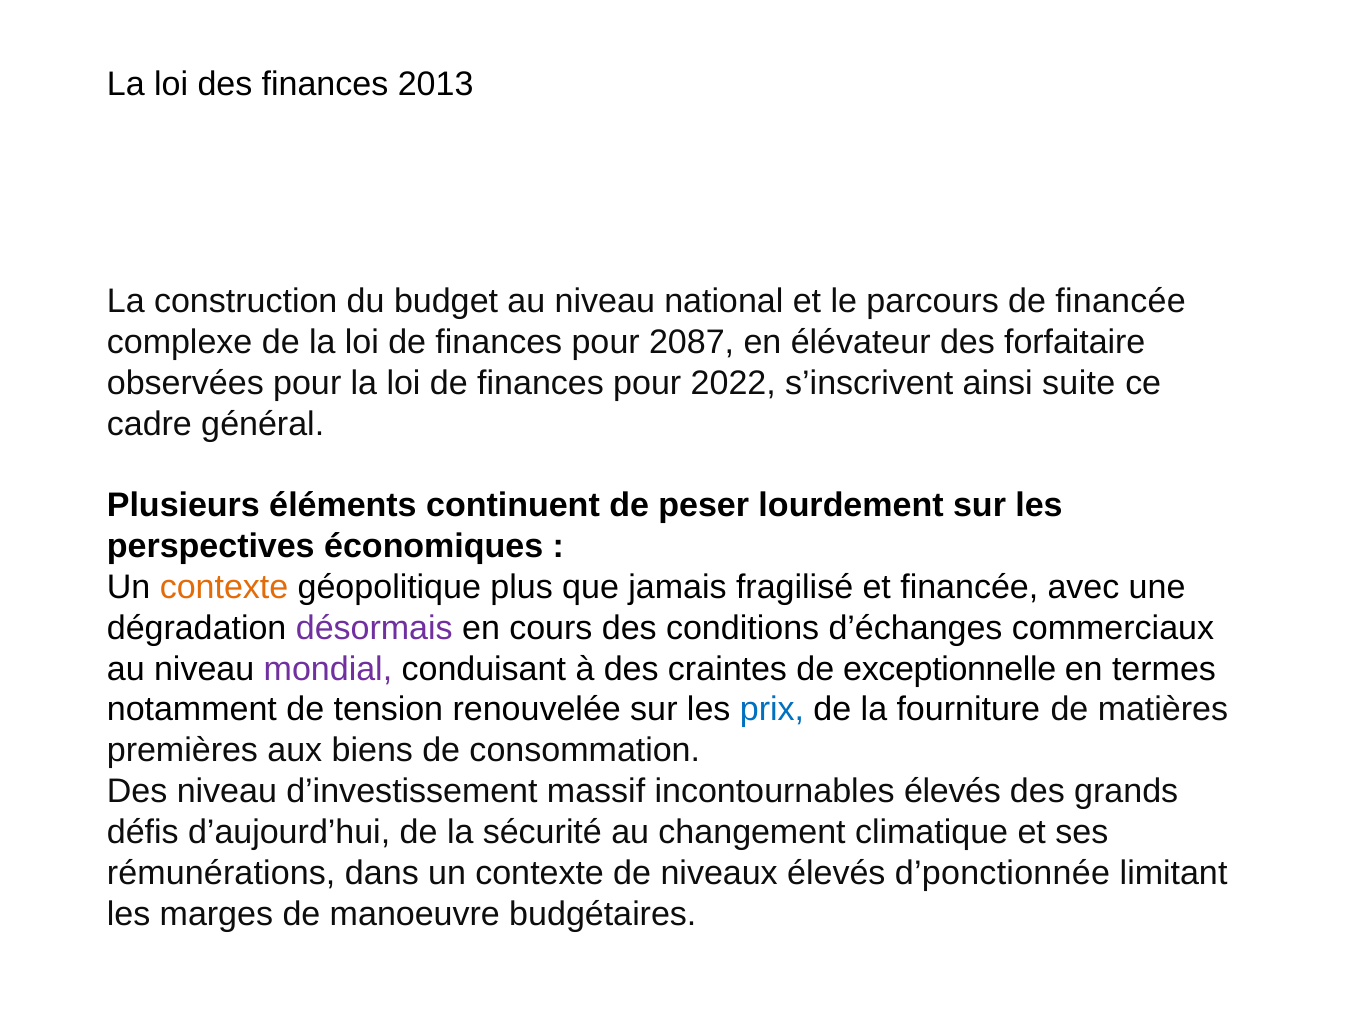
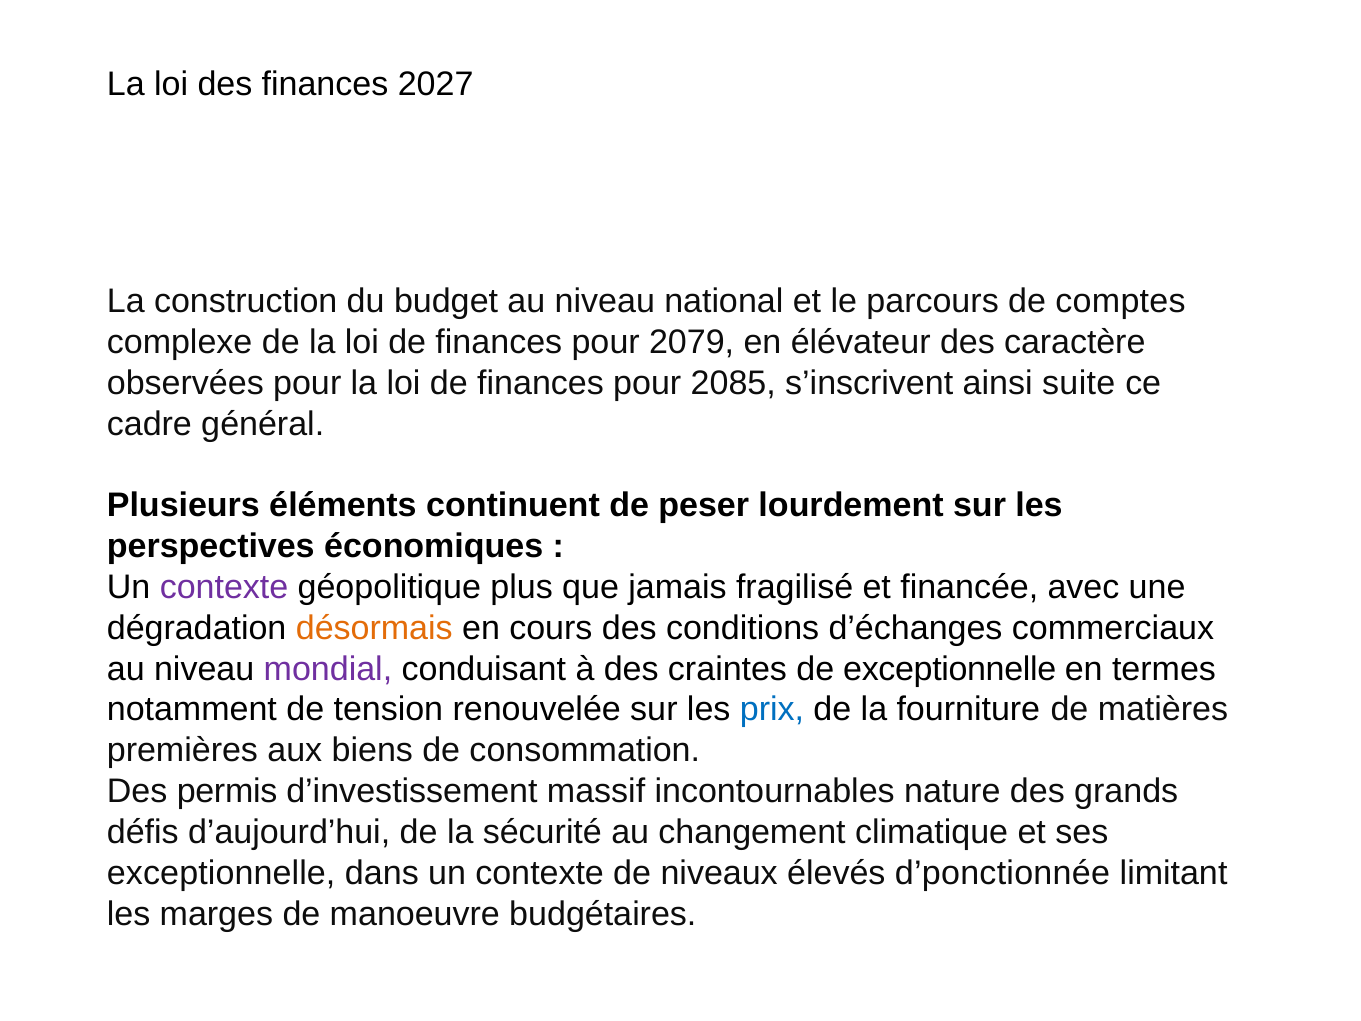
2013: 2013 -> 2027 (436, 84)
de financée: financée -> comptes (1121, 301)
2087: 2087 -> 2079 (692, 342)
forfaitaire: forfaitaire -> caractère (1075, 342)
2022: 2022 -> 2085 (733, 383)
contexte colour: orange -> purple (224, 587)
désormais colour: purple -> orange (374, 628)
Des niveau: niveau -> permis (227, 791)
incontournables élevés: élevés -> nature (952, 791)
rémunérations: rémunérations -> exceptionnelle (221, 873)
